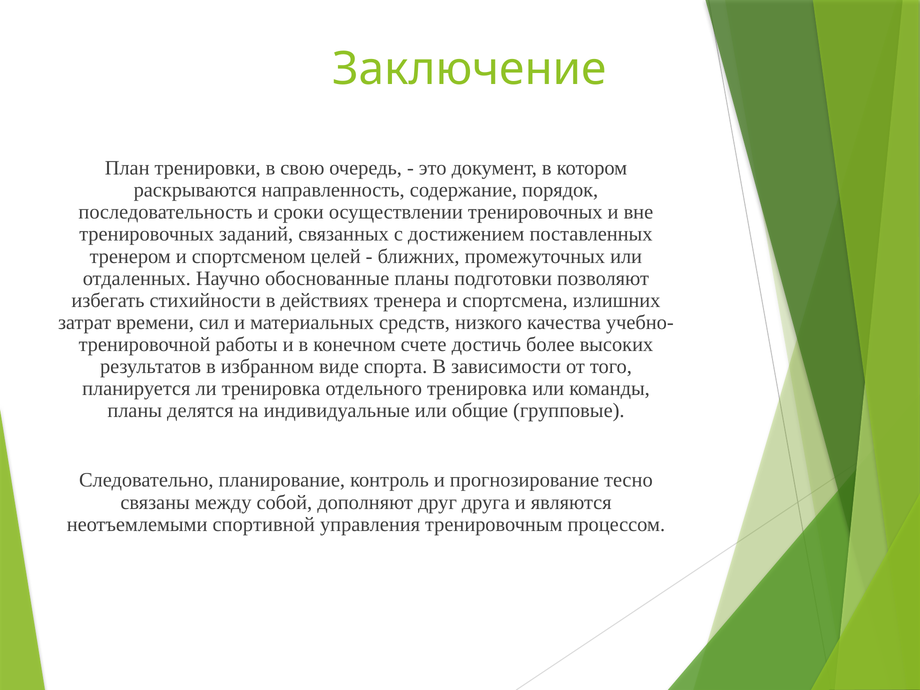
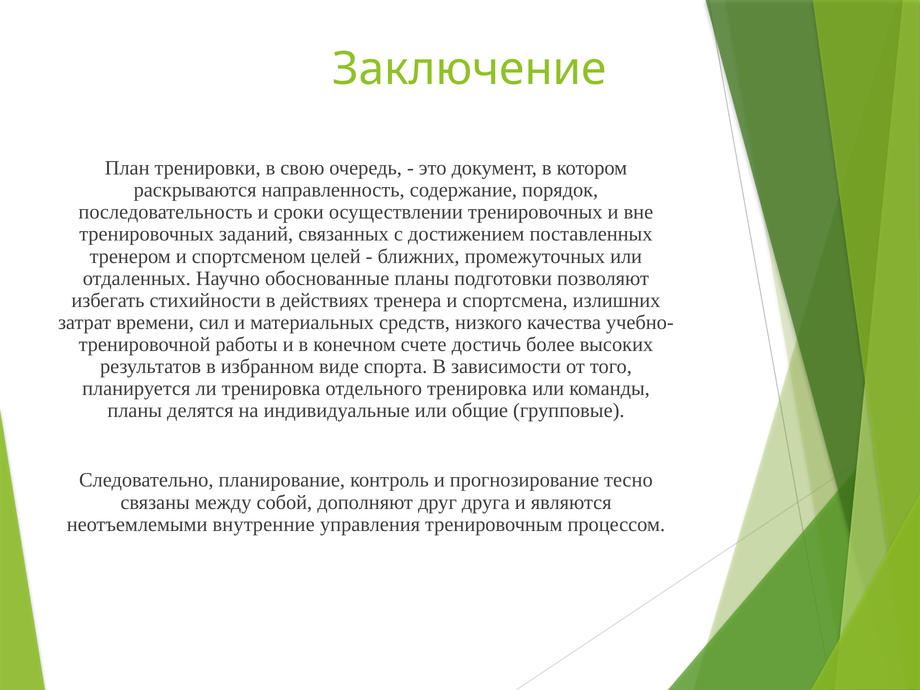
спортивной: спортивной -> внутренние (264, 524)
